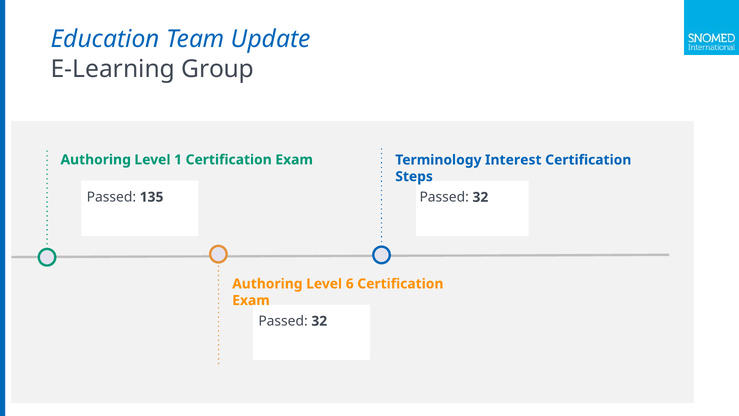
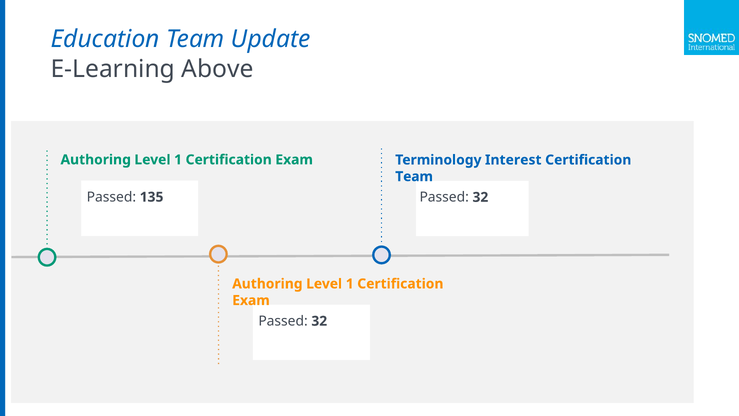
Group: Group -> Above (218, 69)
Steps: Steps -> Team (414, 176)
6: 6 -> 1 (350, 284)
